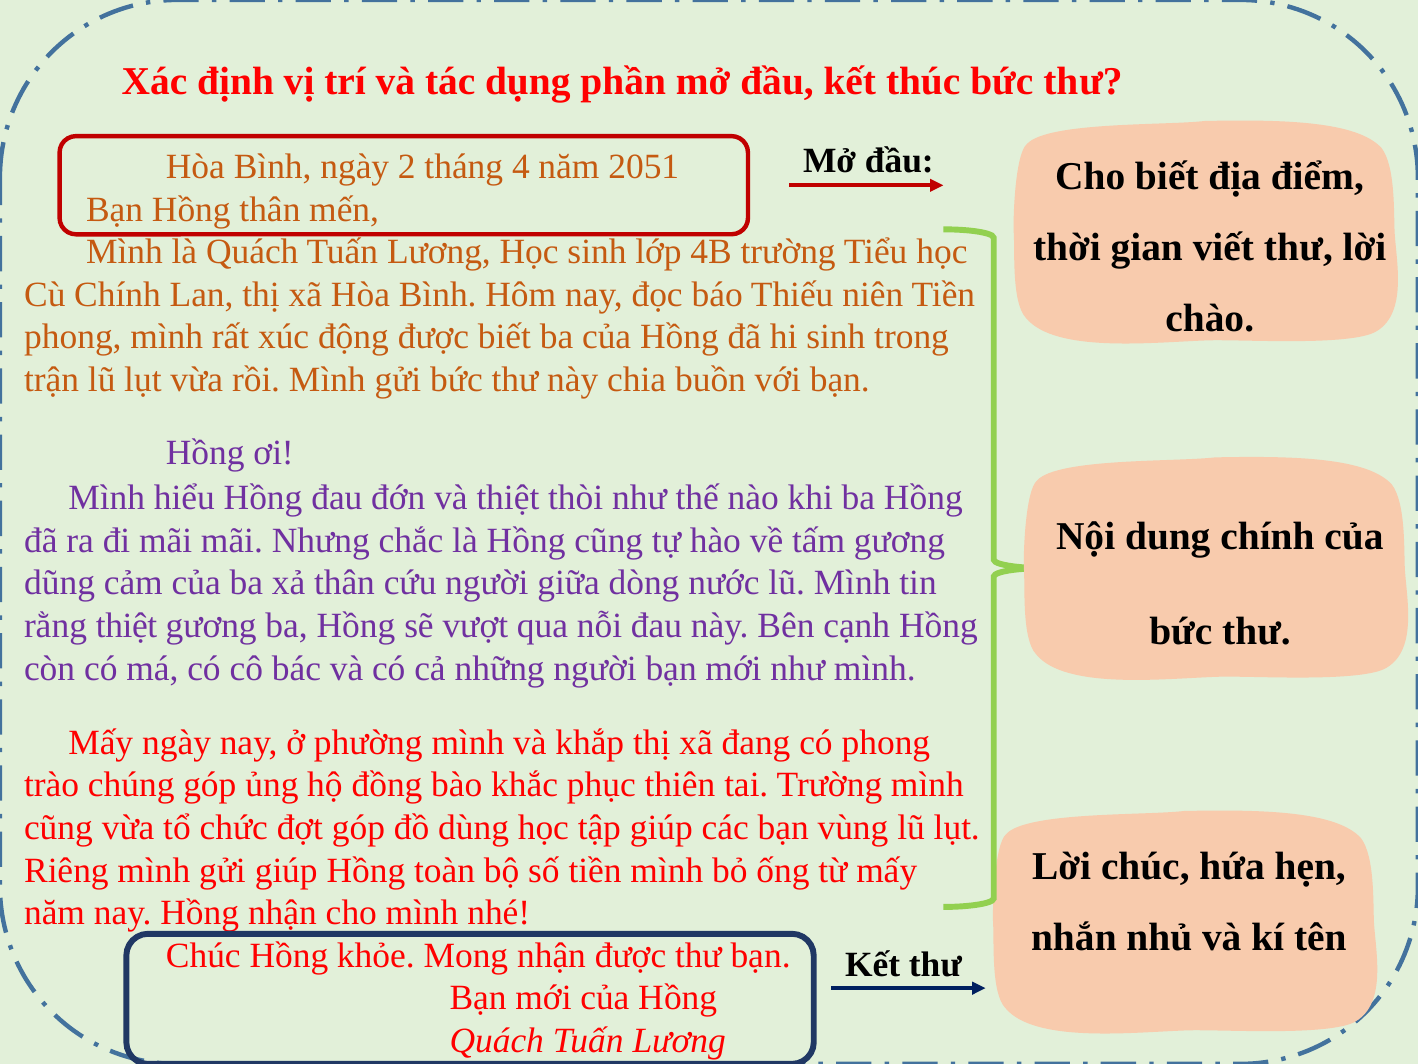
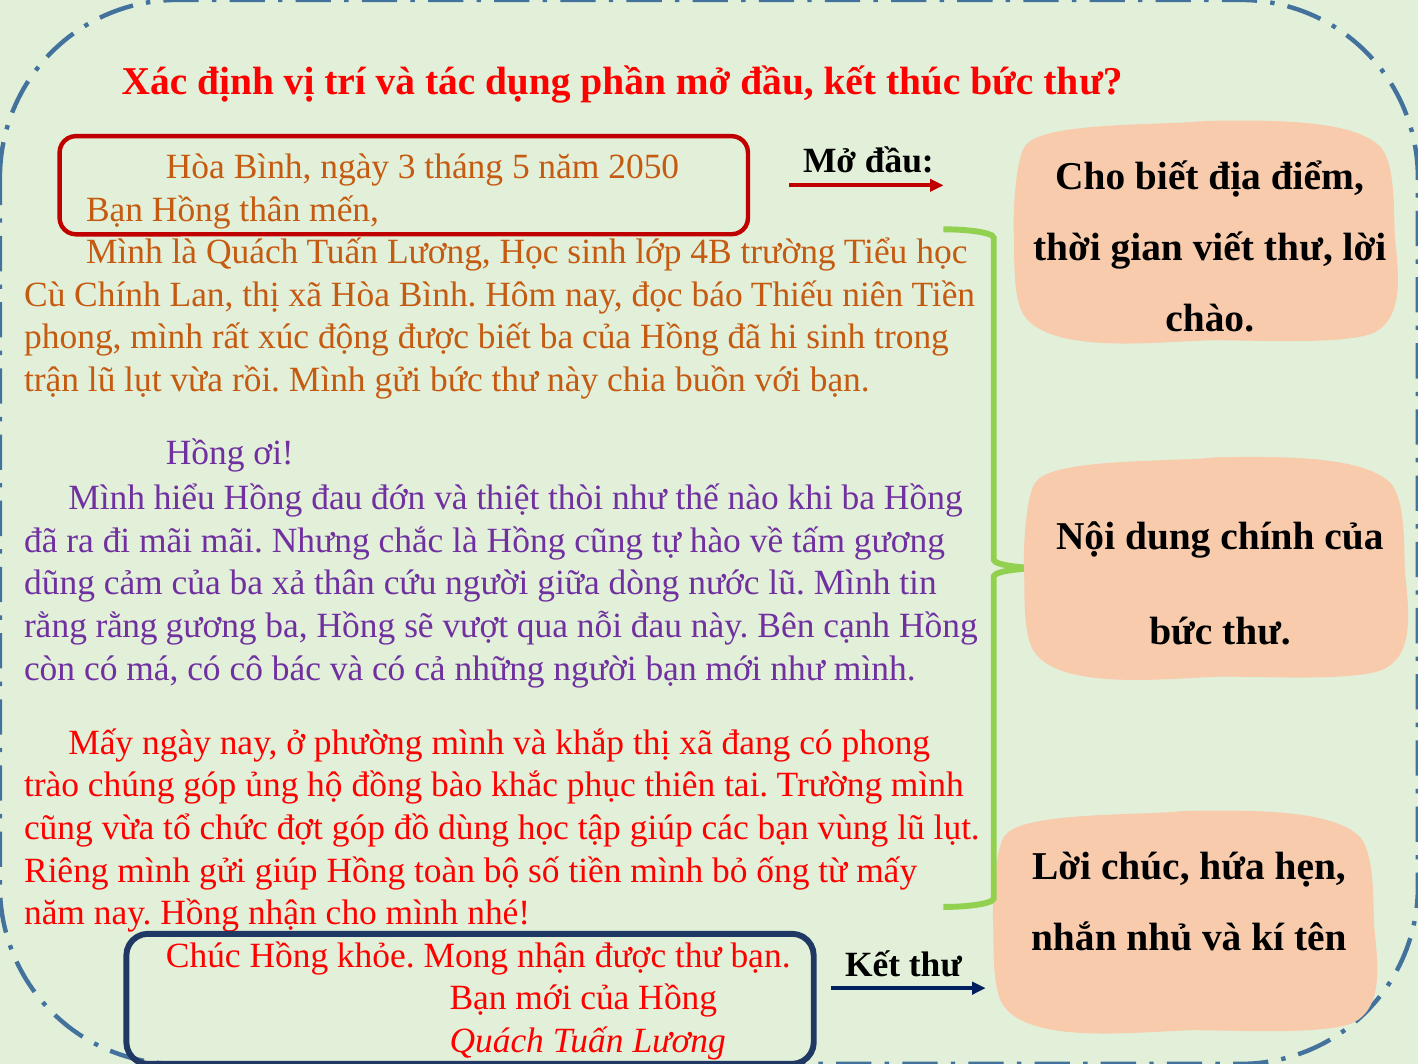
2: 2 -> 3 (407, 167)
4: 4 -> 5 (521, 167)
2051: 2051 -> 2050 (644, 167)
rằng thiệt: thiệt -> rằng (127, 625)
